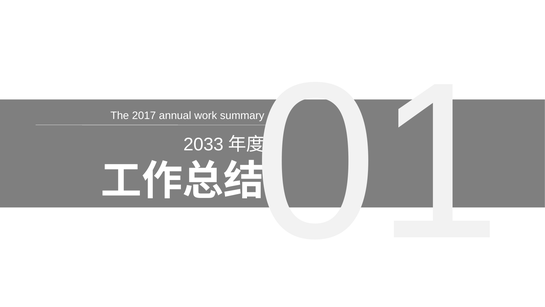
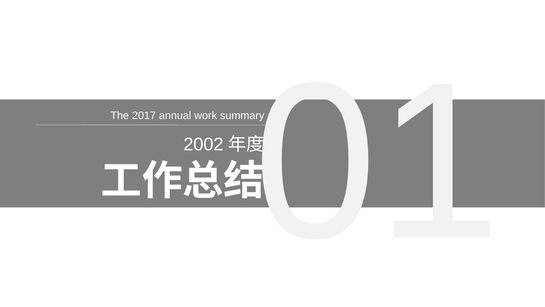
2033: 2033 -> 2002 (204, 144)
